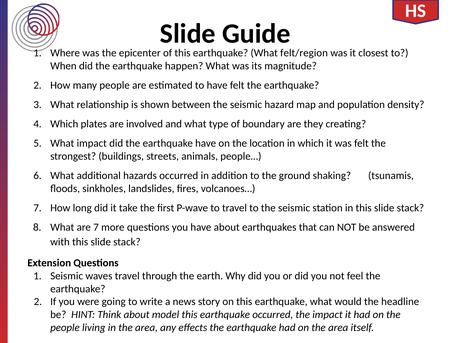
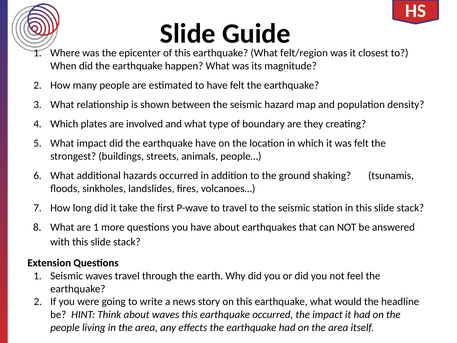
are 7: 7 -> 1 (96, 227)
about model: model -> waves (166, 314)
